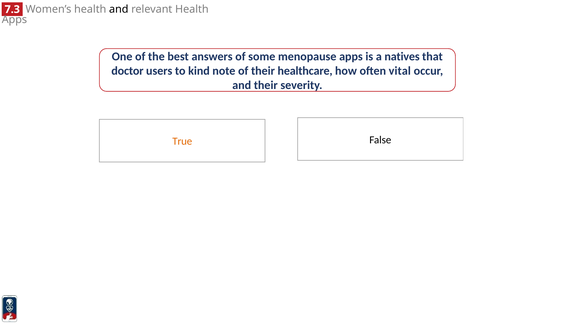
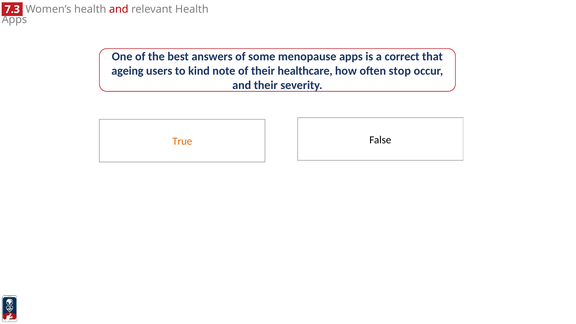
and colour: black -> red (119, 9)
natives: natives -> correct (402, 56)
doctor: doctor -> ageing (127, 71)
vital: vital -> stop (400, 71)
